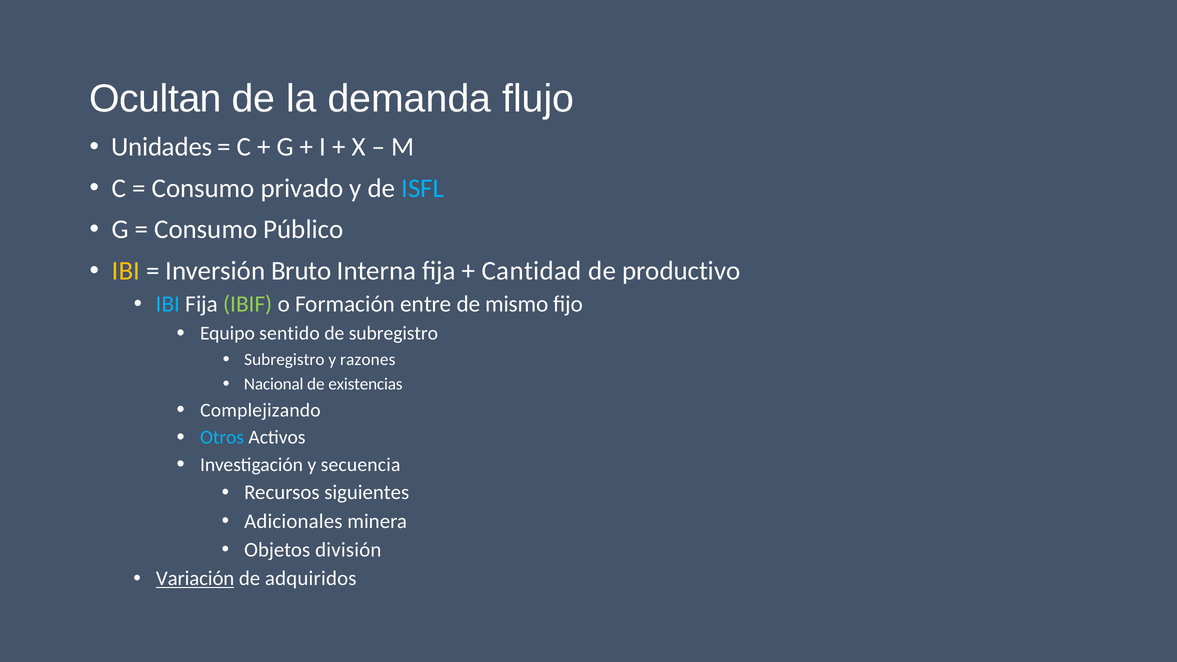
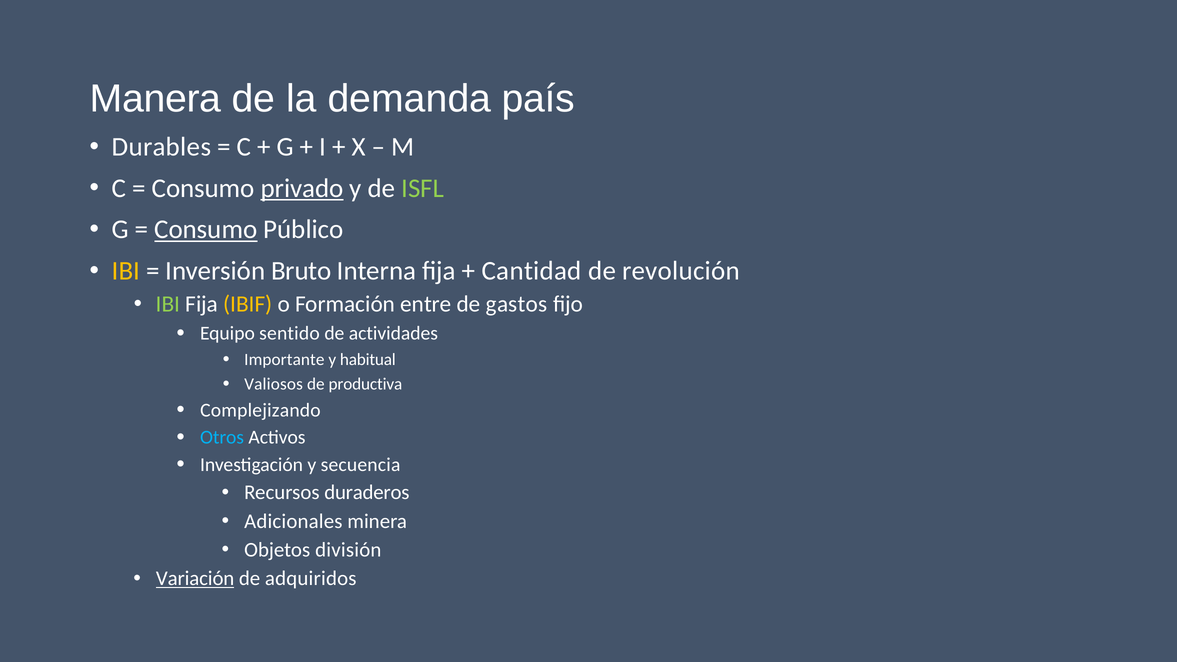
Ocultan: Ocultan -> Manera (155, 99)
flujo: flujo -> país (538, 99)
Unidades: Unidades -> Durables (161, 147)
privado underline: none -> present (302, 188)
ISFL colour: light blue -> light green (423, 188)
Consumo underline: none -> present (206, 230)
productivo: productivo -> revolución (681, 271)
IBI colour: light blue -> light green (168, 304)
IBIF colour: light green -> yellow (248, 304)
mismo: mismo -> gastos (517, 304)
de subregistro: subregistro -> actividades (393, 333)
Subregistro: Subregistro -> Importante (284, 359)
razones: razones -> habitual (368, 359)
Nacional: Nacional -> Valiosos (274, 384)
existencias: existencias -> productiva (365, 384)
siguientes: siguientes -> duraderos (367, 493)
